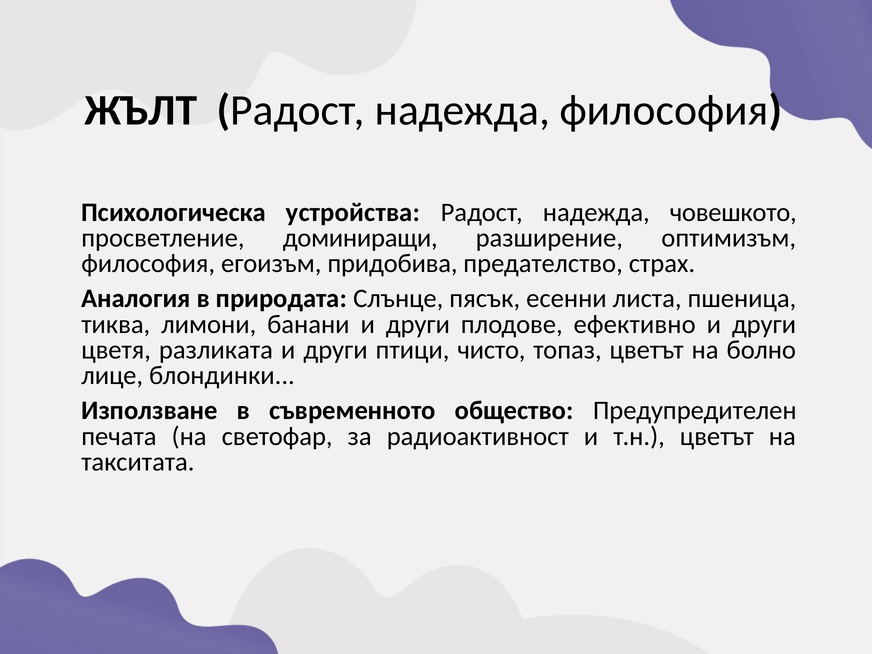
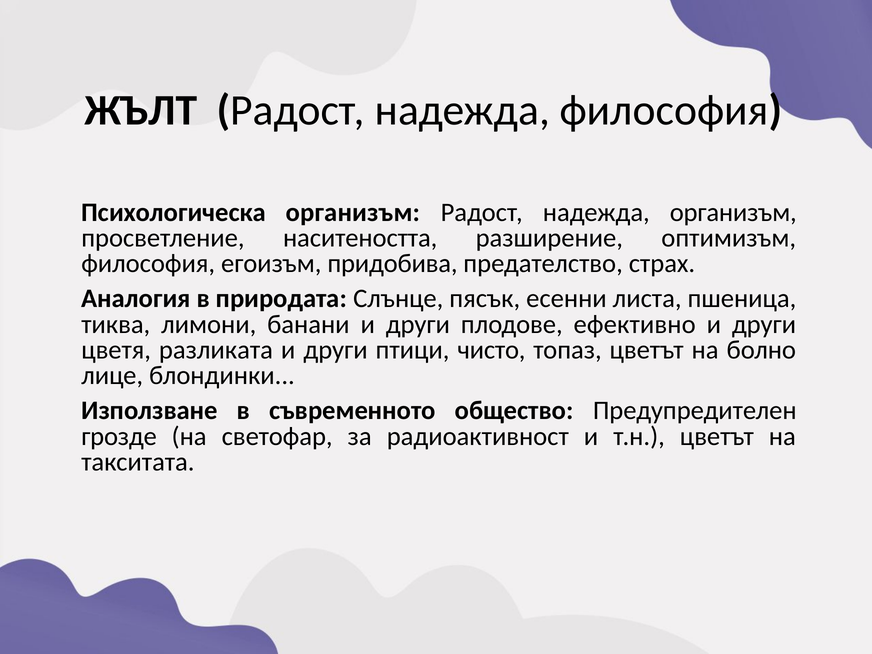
Психологическа устройства: устройства -> организъм (353, 212)
надежда човешкото: човешкото -> организъм (733, 212)
доминиращи: доминиращи -> наситеността (360, 238)
печата: печата -> грозде (119, 436)
